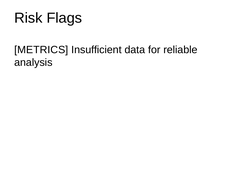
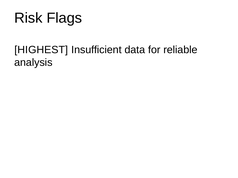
METRICS: METRICS -> HIGHEST (41, 50)
